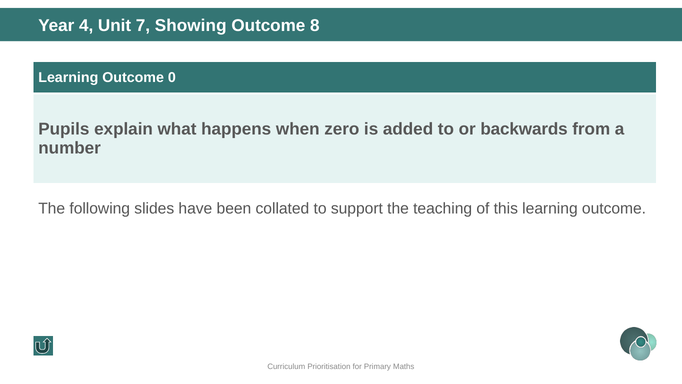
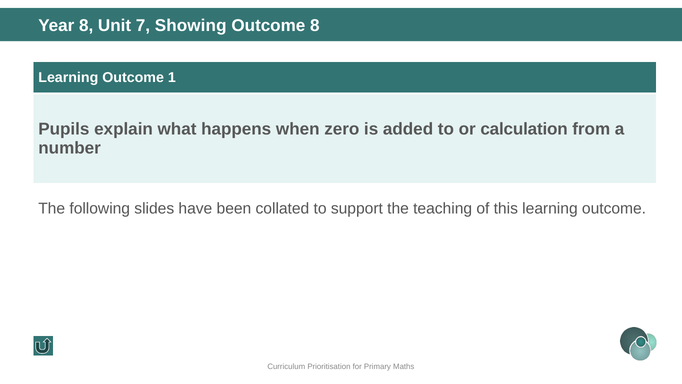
Year 4: 4 -> 8 (86, 25)
0: 0 -> 1 (172, 78)
backwards: backwards -> calculation (524, 129)
